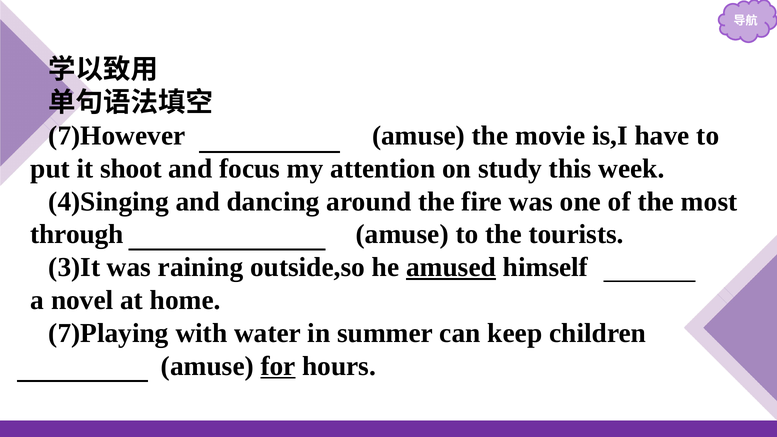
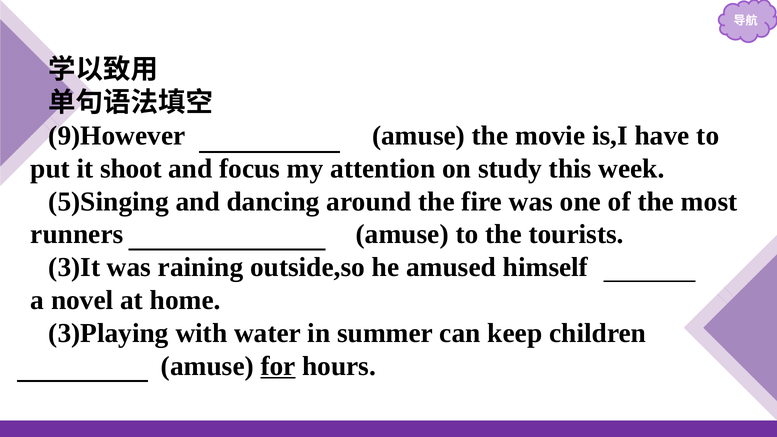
7)However: 7)However -> 9)However (117, 136)
4)Singing: 4)Singing -> 5)Singing (109, 201)
through: through -> runners (77, 234)
amused underline: present -> none (451, 267)
7)Playing: 7)Playing -> 3)Playing (109, 333)
